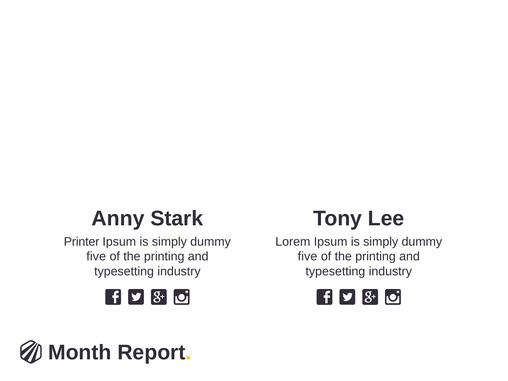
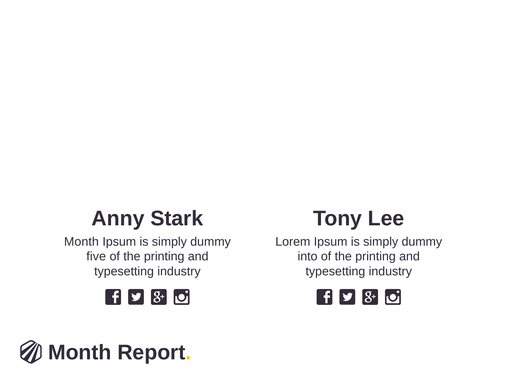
Printer: Printer -> Month (81, 242)
five: five -> into (308, 257)
